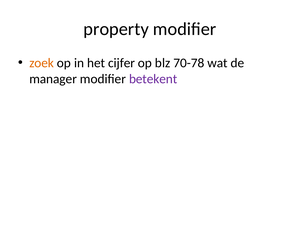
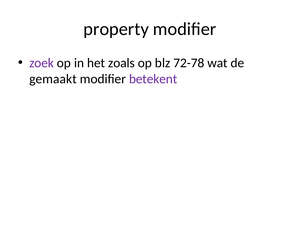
zoek colour: orange -> purple (42, 63)
cijfer: cijfer -> zoals (122, 63)
70-78: 70-78 -> 72-78 (189, 63)
manager: manager -> gemaakt (53, 79)
